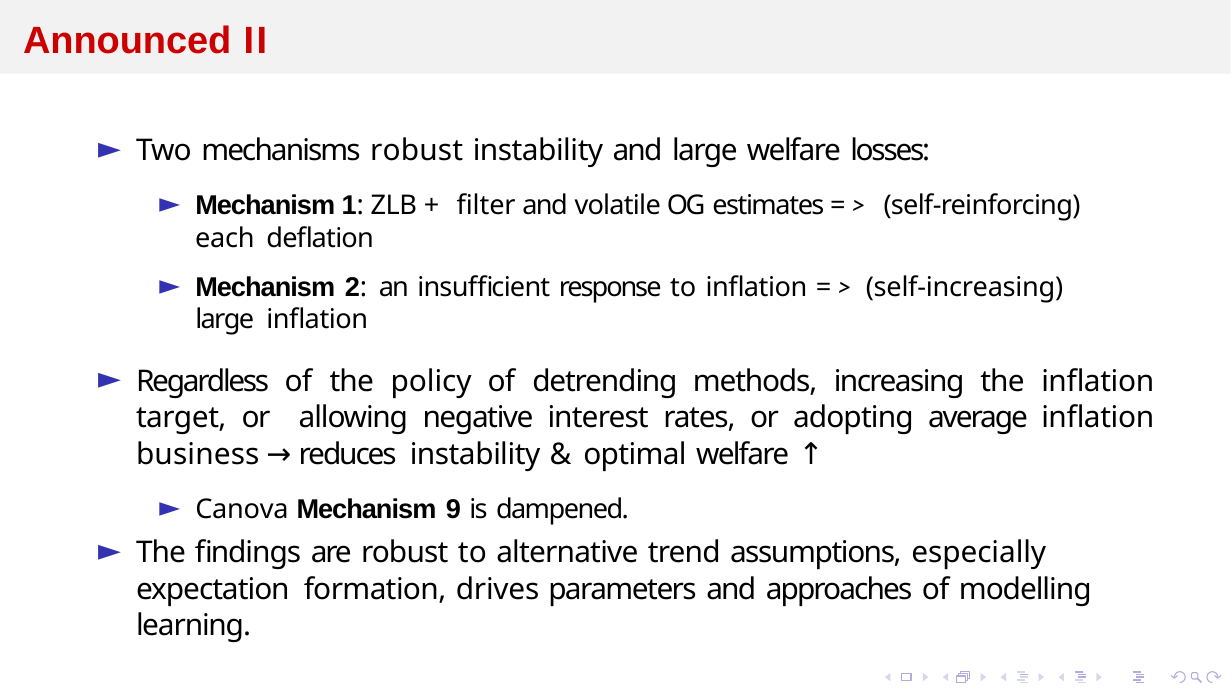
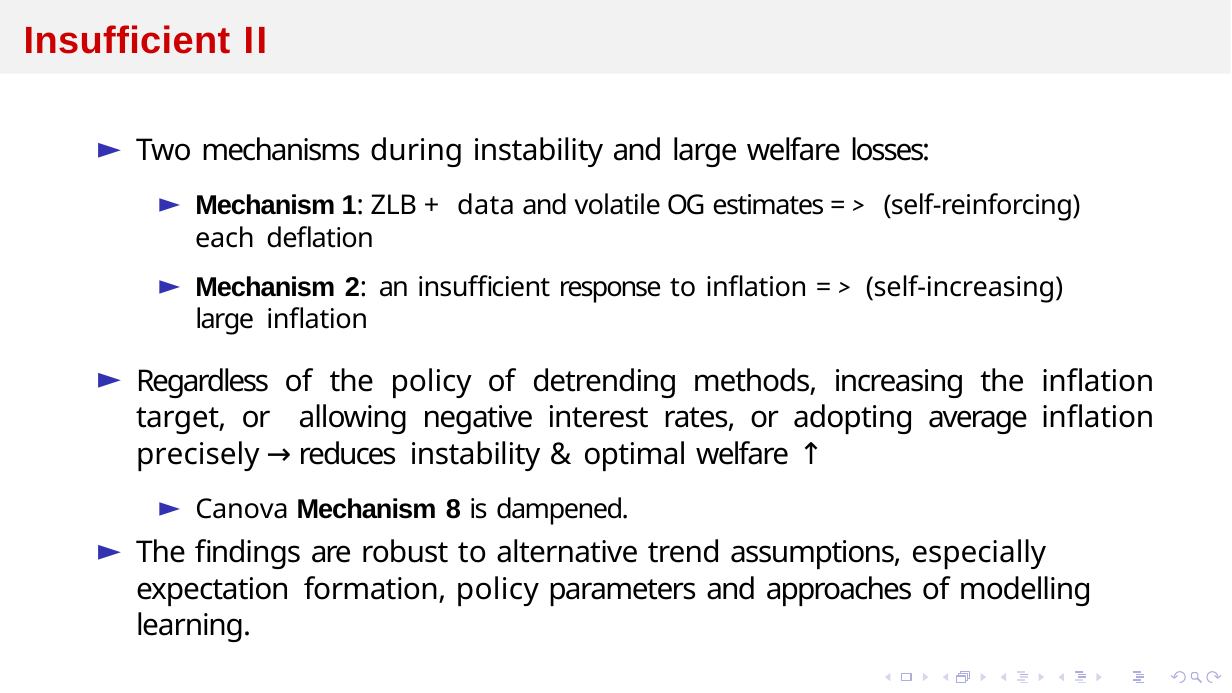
Announced: Announced -> Insufficient (127, 41)
mechanisms robust: robust -> during (417, 151)
filter: filter -> data (486, 206)
business: business -> precisely (198, 454)
9: 9 -> 8 (453, 509)
formation drives: drives -> policy (497, 590)
